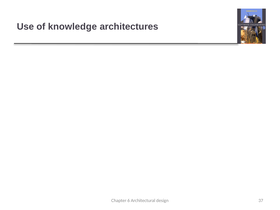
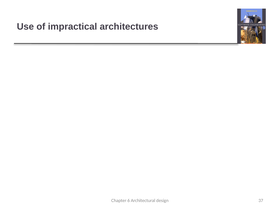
knowledge: knowledge -> impractical (72, 27)
